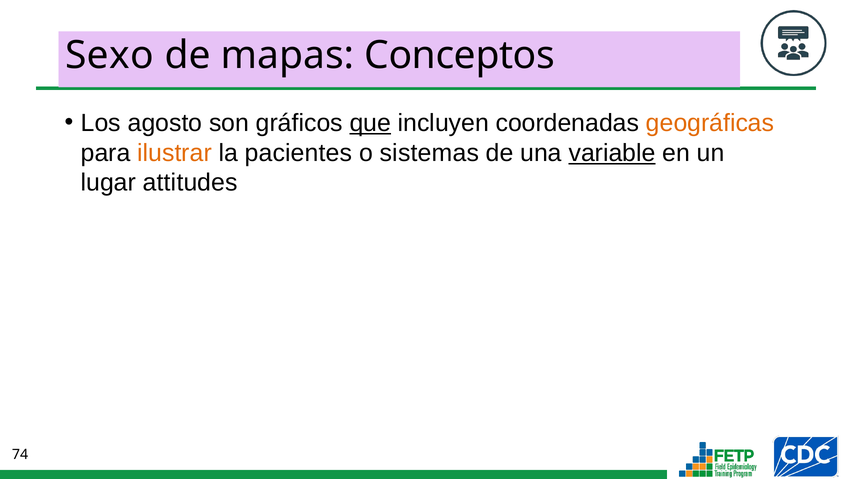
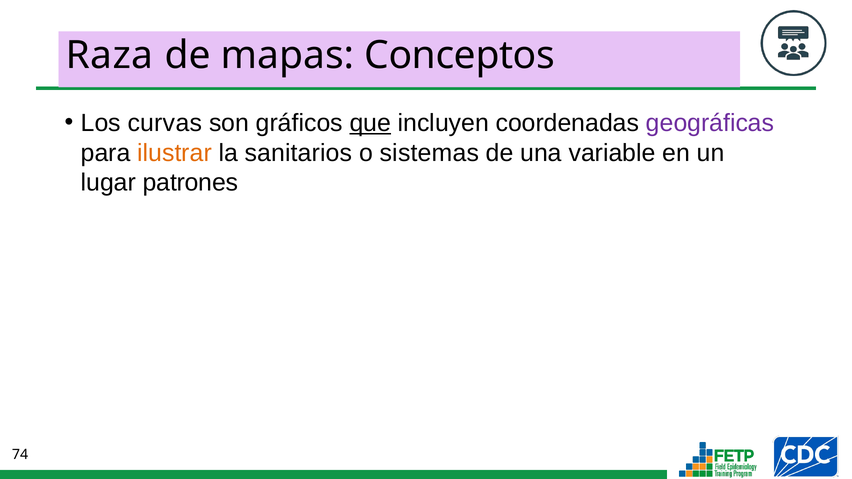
Sexo: Sexo -> Raza (110, 55)
agosto: agosto -> curvas (165, 123)
geográficas colour: orange -> purple (710, 123)
pacientes: pacientes -> sanitarios (299, 153)
variable underline: present -> none (612, 153)
attitudes: attitudes -> patrones (191, 183)
